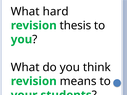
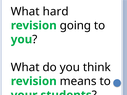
thesis: thesis -> going (75, 26)
